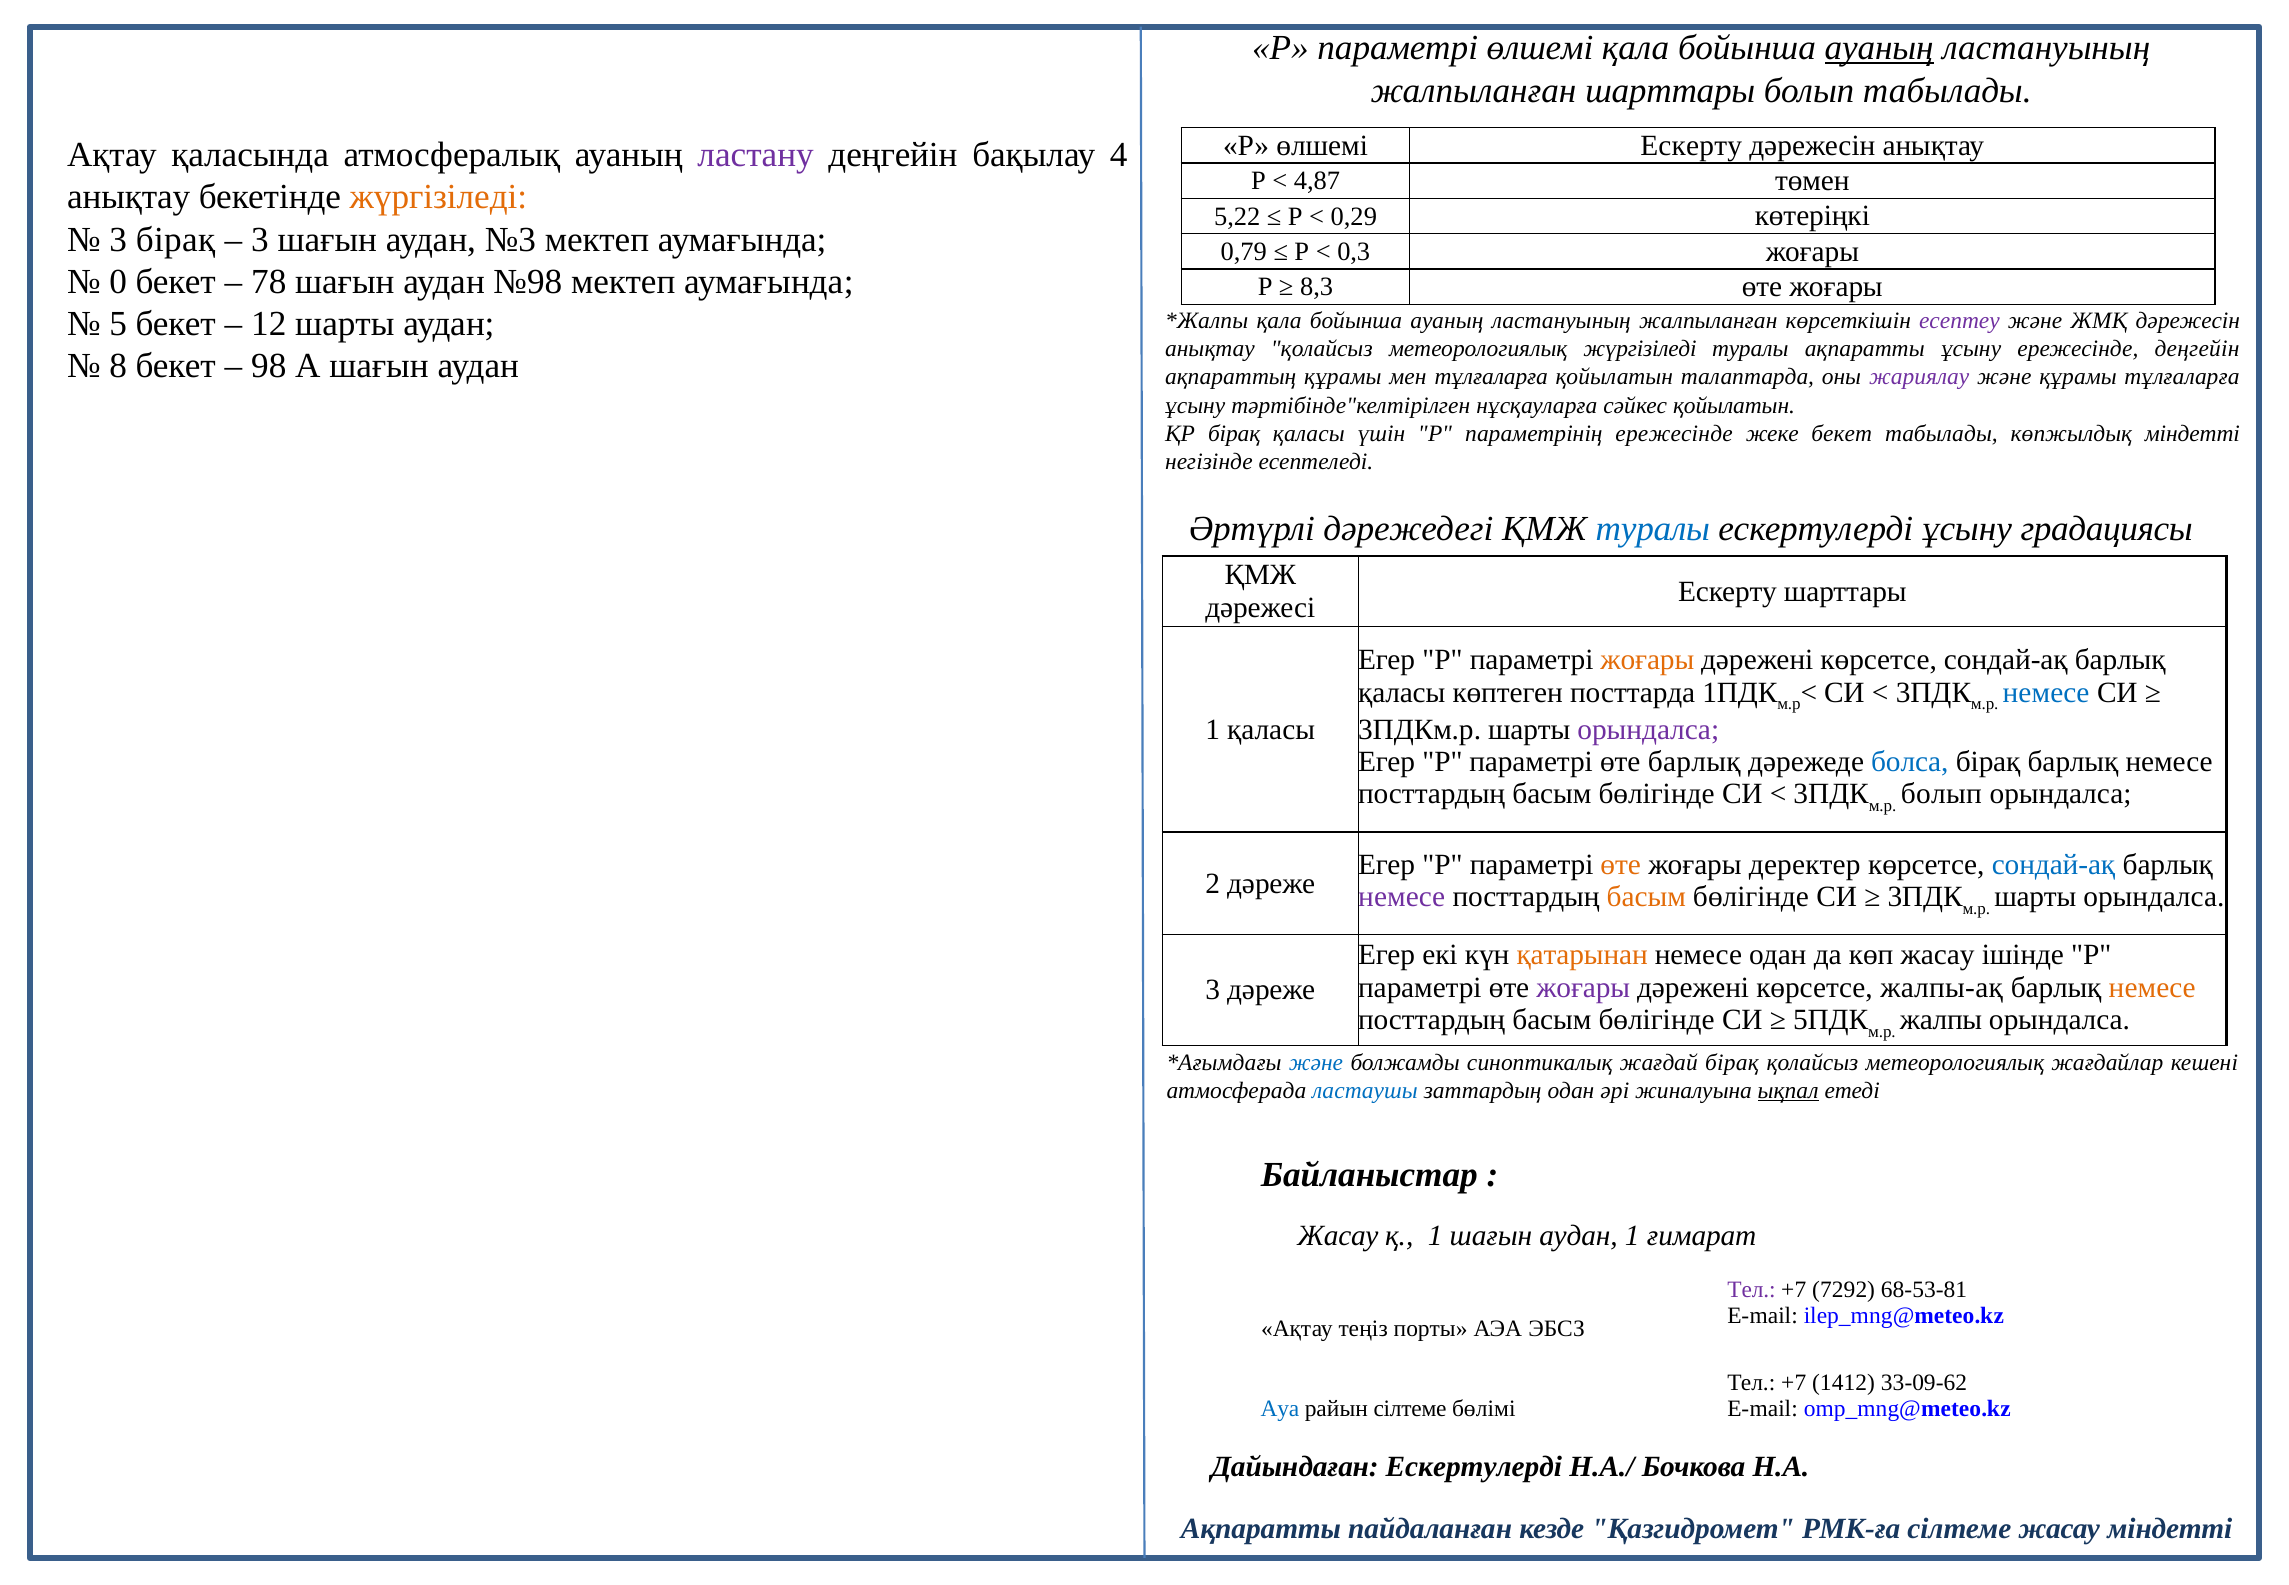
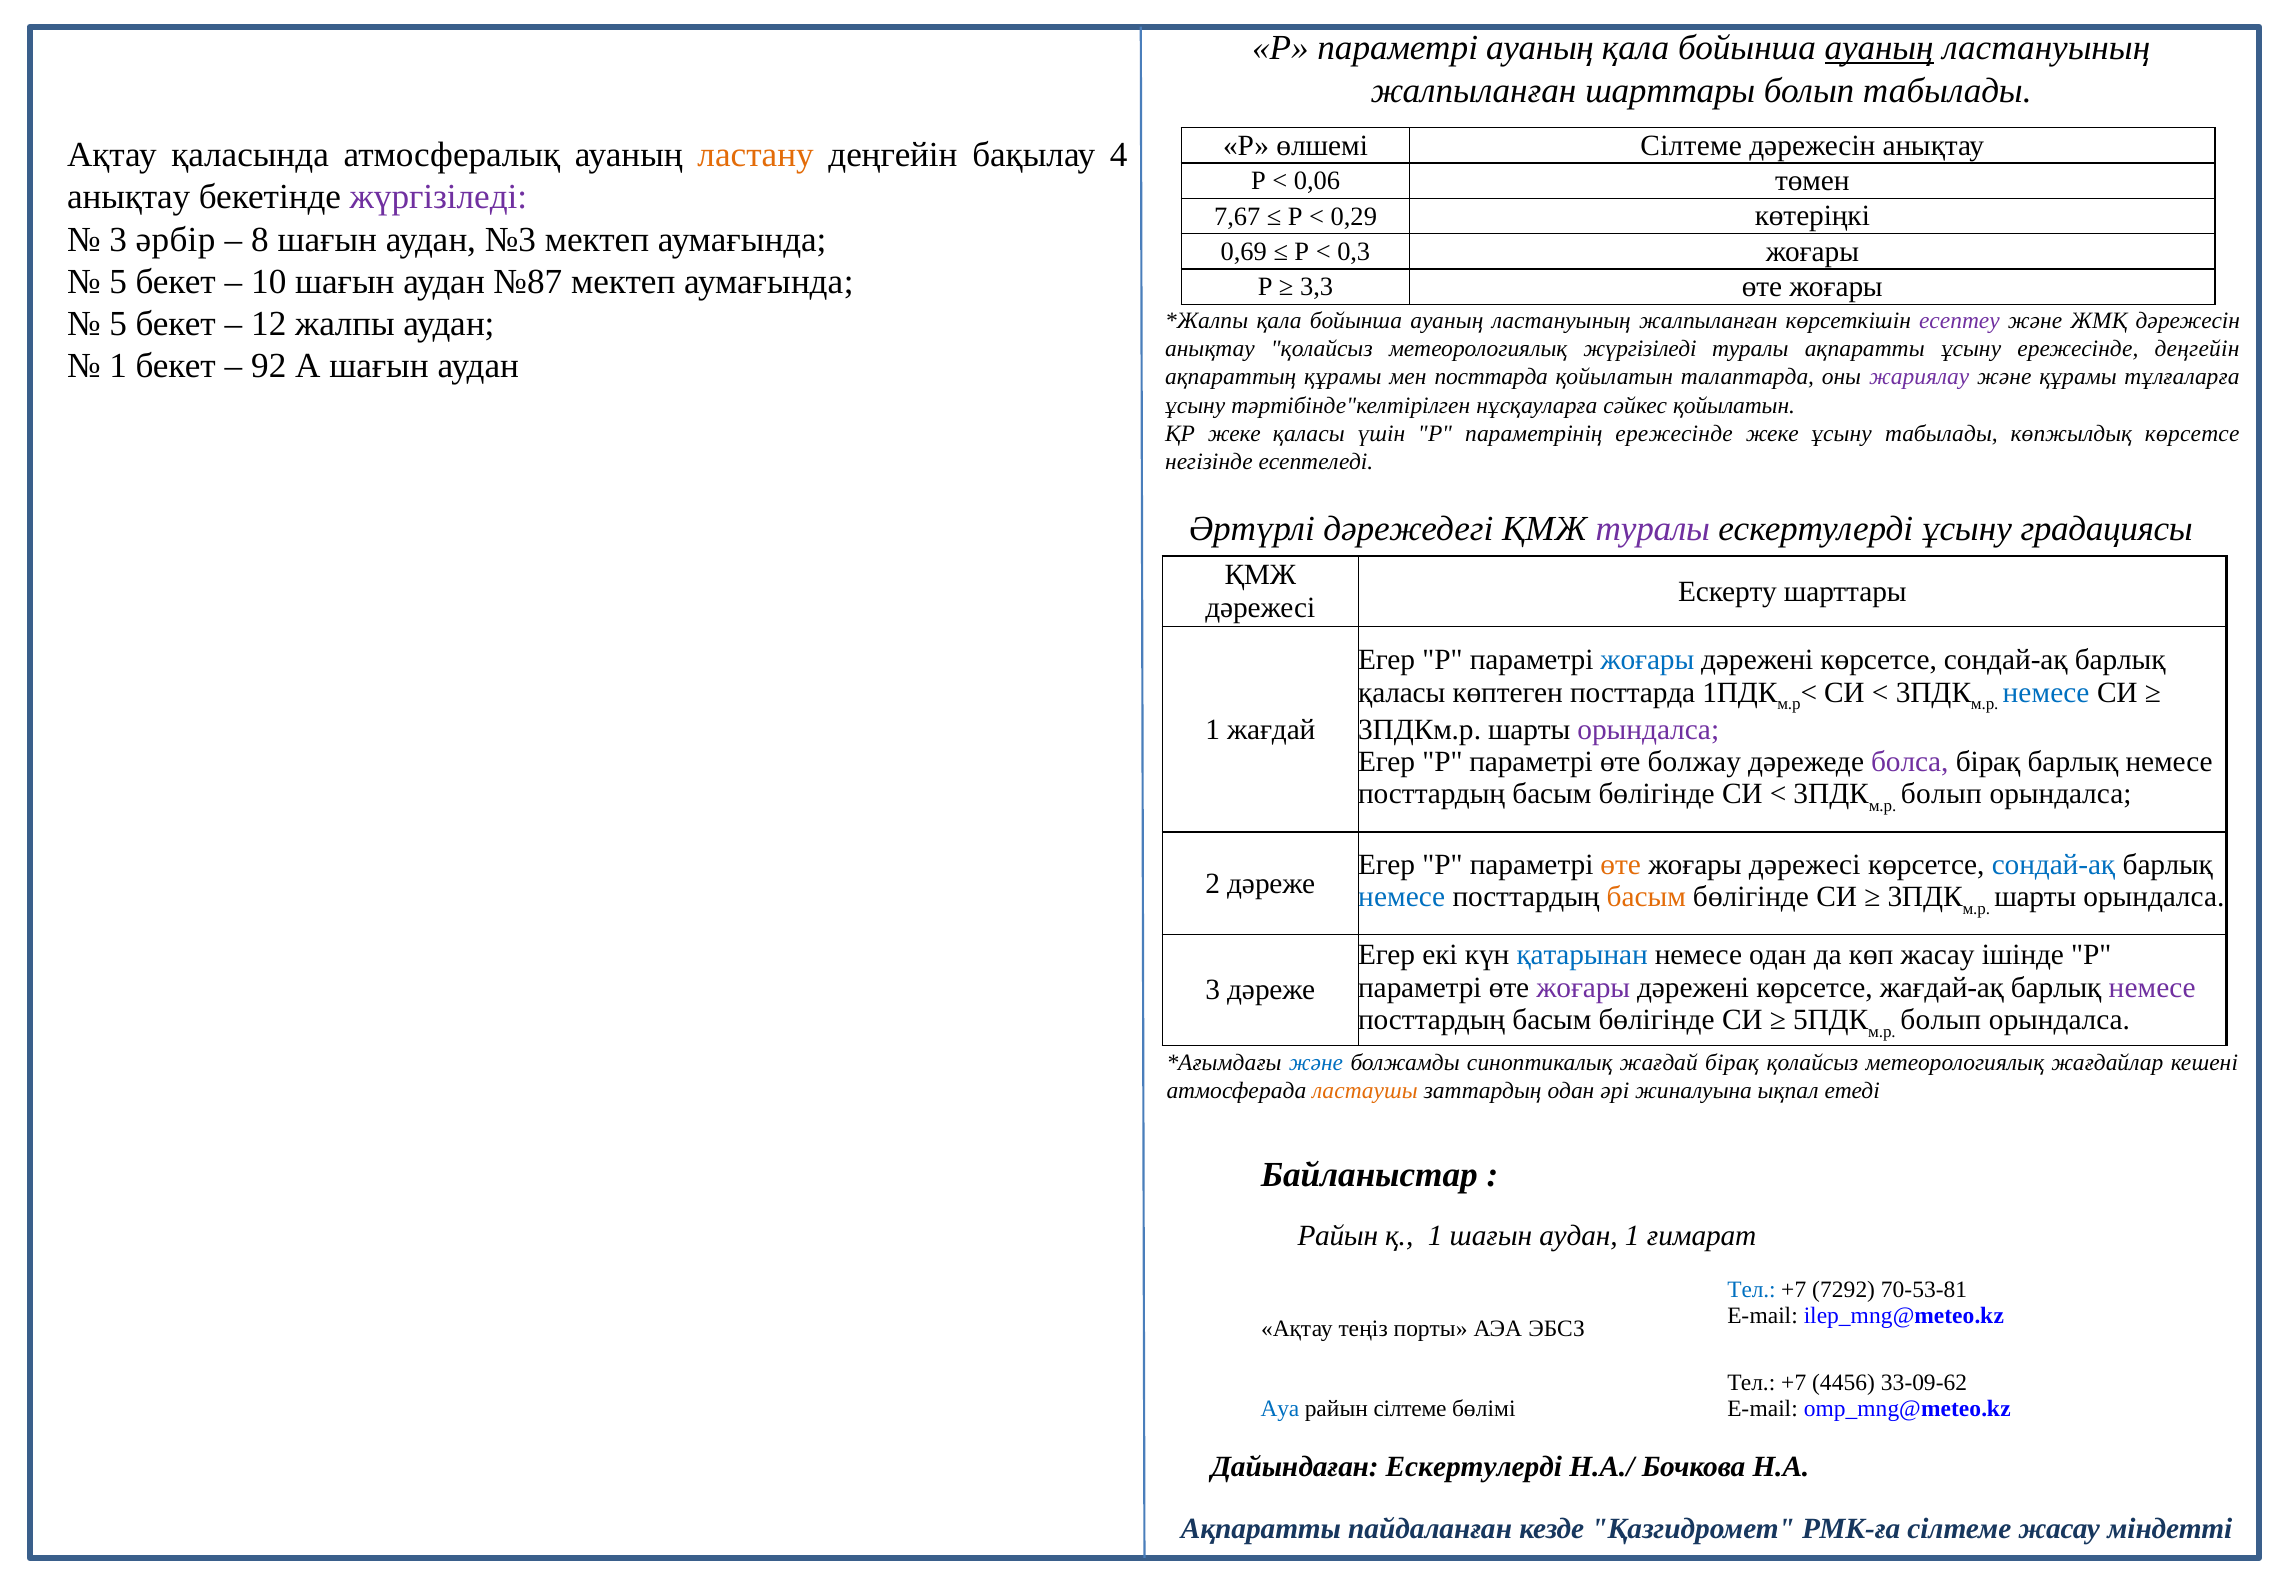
параметрі өлшемі: өлшемі -> ауаның (1540, 48)
өлшемі Ескерту: Ескерту -> Сілтеме (1691, 146)
ластану colour: purple -> orange (756, 155)
4,87: 4,87 -> 0,06 (1317, 181)
жүргізіледі colour: orange -> purple (438, 197)
5,22: 5,22 -> 7,67 (1237, 216)
3 бірақ: бірақ -> әрбір (176, 239)
3: 3 -> 8 (260, 239)
0,79: 0,79 -> 0,69 (1244, 252)
0: 0 -> 5 (118, 282)
78: 78 -> 10 (269, 282)
№98: №98 -> №87 (528, 282)
8,3: 8,3 -> 3,3 (1317, 287)
12 шарты: шарты -> жалпы (345, 324)
8: 8 -> 1 (118, 366)
98: 98 -> 92 (269, 366)
мен тұлғаларға: тұлғаларға -> посттарда (1491, 377)
ҚР бірақ: бірақ -> жеке (1234, 433)
жеке бекет: бекет -> ұсыну (1842, 433)
көпжылдық міндетті: міндетті -> көрсетсе (2192, 433)
туралы colour: blue -> purple (1653, 529)
жоғары colour: orange -> blue (1647, 660)
1 қаласы: қаласы -> жағдай (1271, 729)
өте барлық: барлық -> болжау (1694, 762)
болса colour: blue -> purple (1910, 762)
жоғары деректер: деректер -> дәрежесі (1805, 865)
немесе colour: purple -> blue (1402, 897)
қатарынан colour: orange -> blue (1582, 955)
жалпы-ақ: жалпы-ақ -> жағдай-ақ (1942, 987)
немесе colour: orange -> purple (2152, 987)
жалпы: жалпы -> болып (1941, 1020)
ластаушы colour: blue -> orange (1365, 1090)
ықпал underline: present -> none (1788, 1090)
Жасау: Жасау -> Райын (1338, 1236)
Тел colour: purple -> blue (1751, 1290)
68-53-81: 68-53-81 -> 70-53-81 (1924, 1290)
1412: 1412 -> 4456 (1844, 1382)
